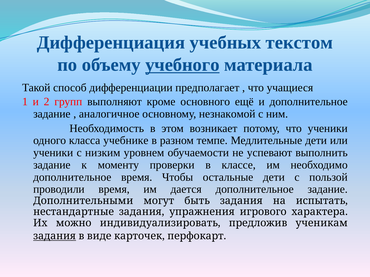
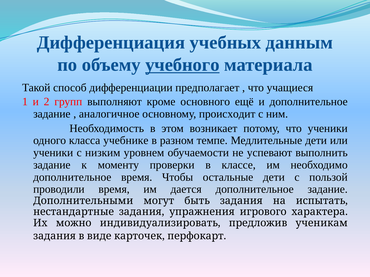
текстом: текстом -> данным (299, 43)
незнакомой: незнакомой -> происходит (227, 114)
задания underline: present -> none (55, 236)
